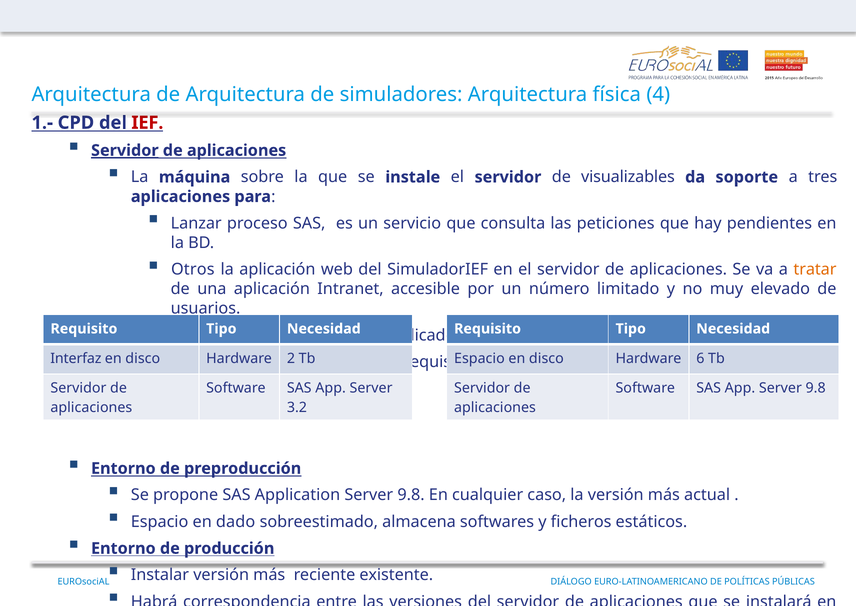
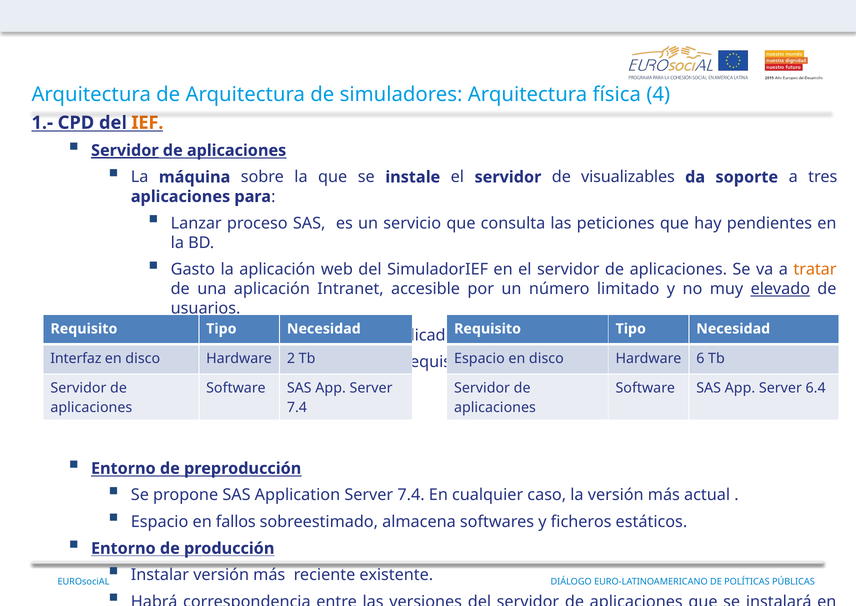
IEF colour: red -> orange (147, 123)
Otros: Otros -> Gasto (193, 269)
elevado underline: none -> present (780, 289)
App Server 9.8: 9.8 -> 6.4 (816, 388)
3.2: 3.2 -> 7.4 (297, 407)
Application Server 9.8: 9.8 -> 7.4 (411, 495)
dado: dado -> fallos (236, 521)
